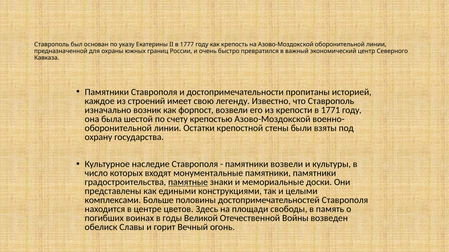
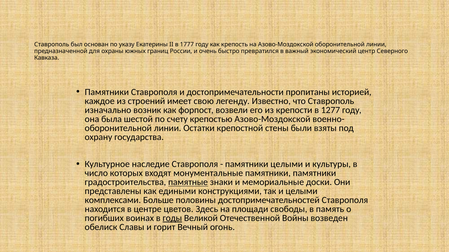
1771: 1771 -> 1277 (331, 110)
памятники возвели: возвели -> целыми (287, 165)
годы underline: none -> present (172, 219)
